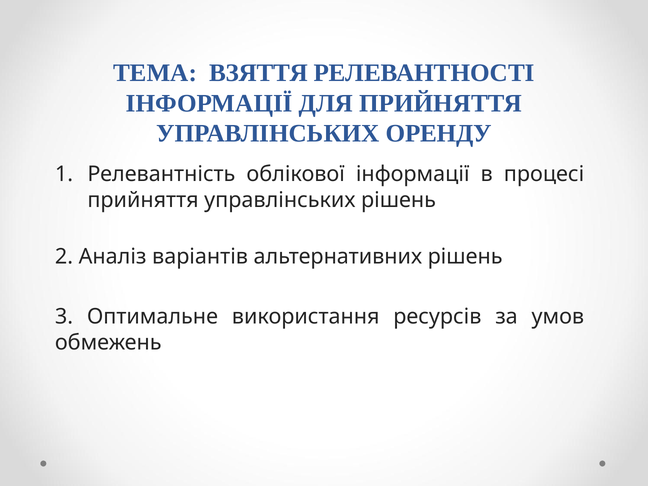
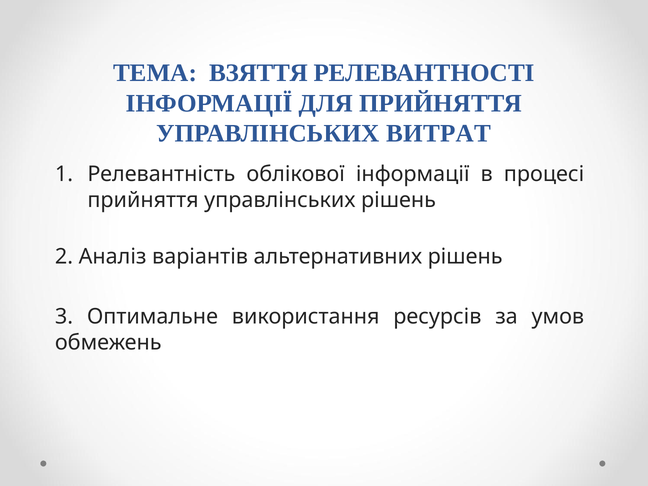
ОРЕНДУ: ОРЕНДУ -> ВИТРАТ (439, 133)
